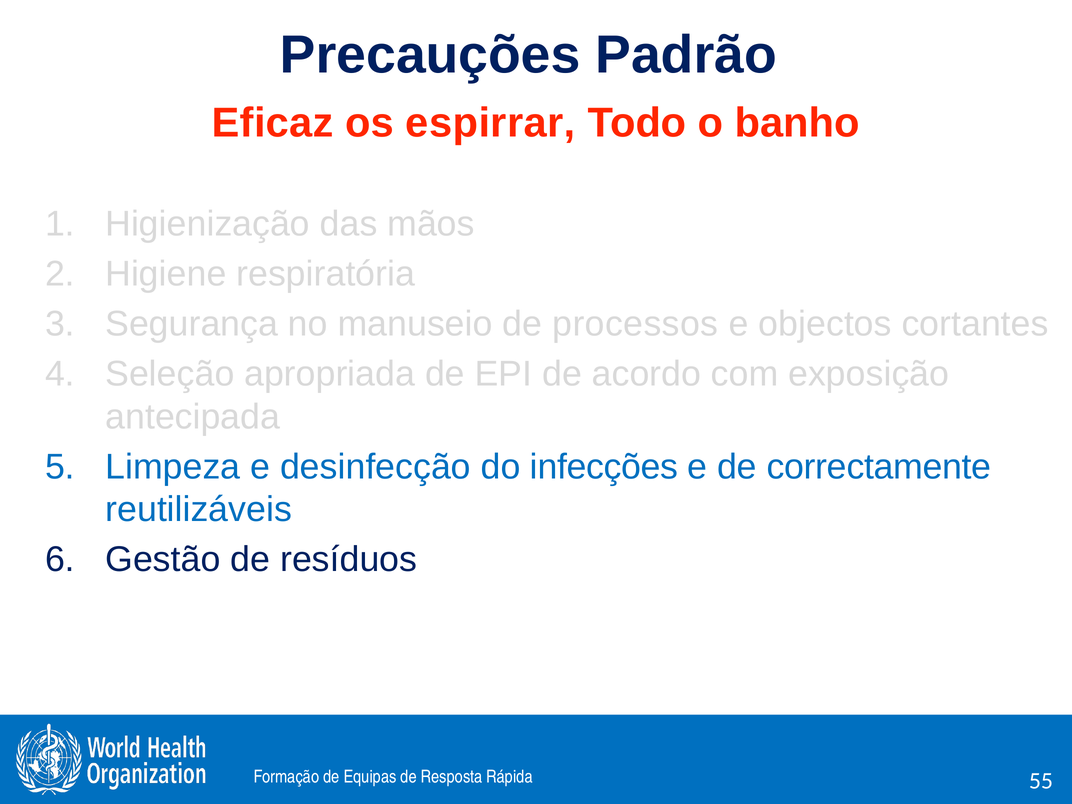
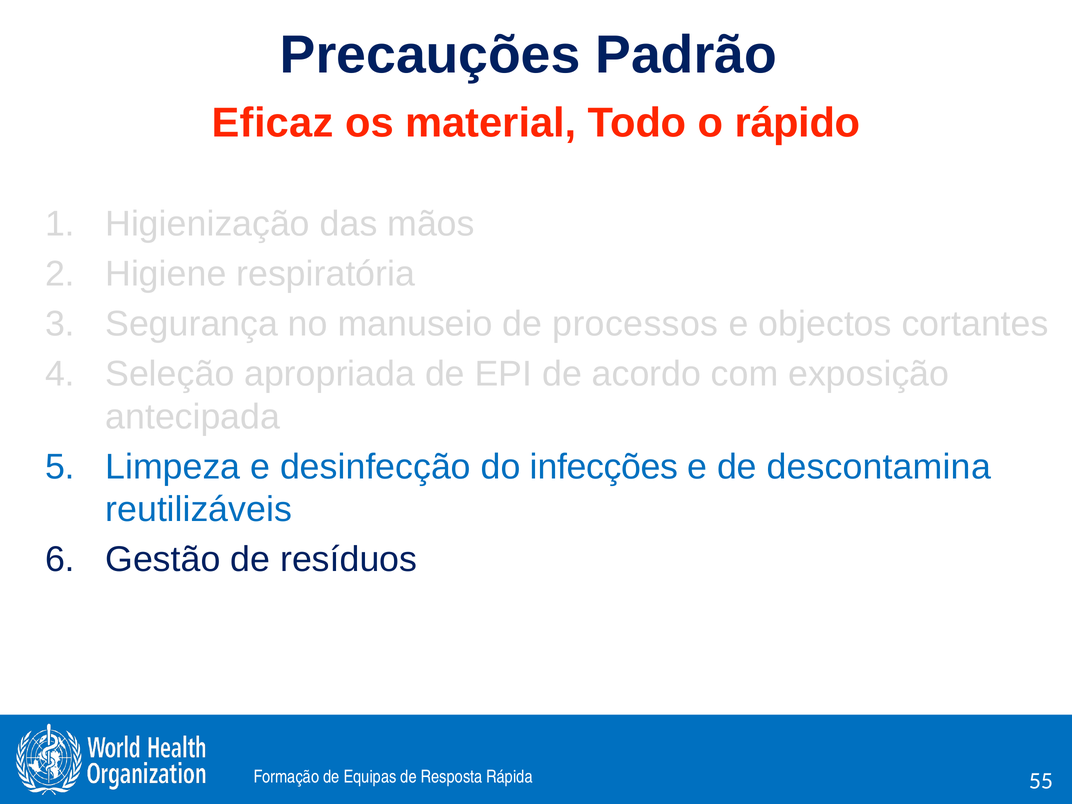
espirrar: espirrar -> material (491, 123)
banho: banho -> rápido (797, 123)
correctamente: correctamente -> descontamina (879, 467)
